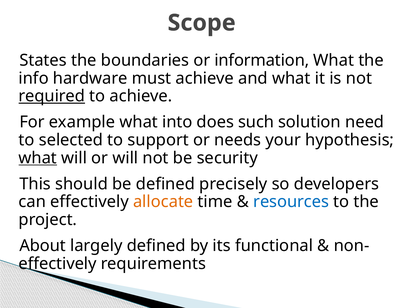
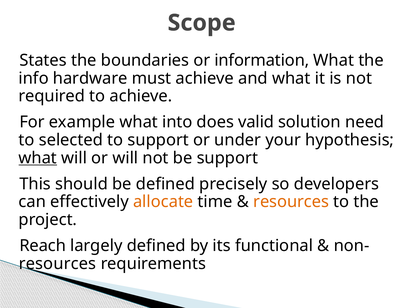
required underline: present -> none (52, 96)
such: such -> valid (256, 122)
needs: needs -> under (238, 140)
be security: security -> support (227, 158)
resources colour: blue -> orange (291, 201)
About: About -> Reach (43, 245)
effectively: effectively -> resources (57, 263)
